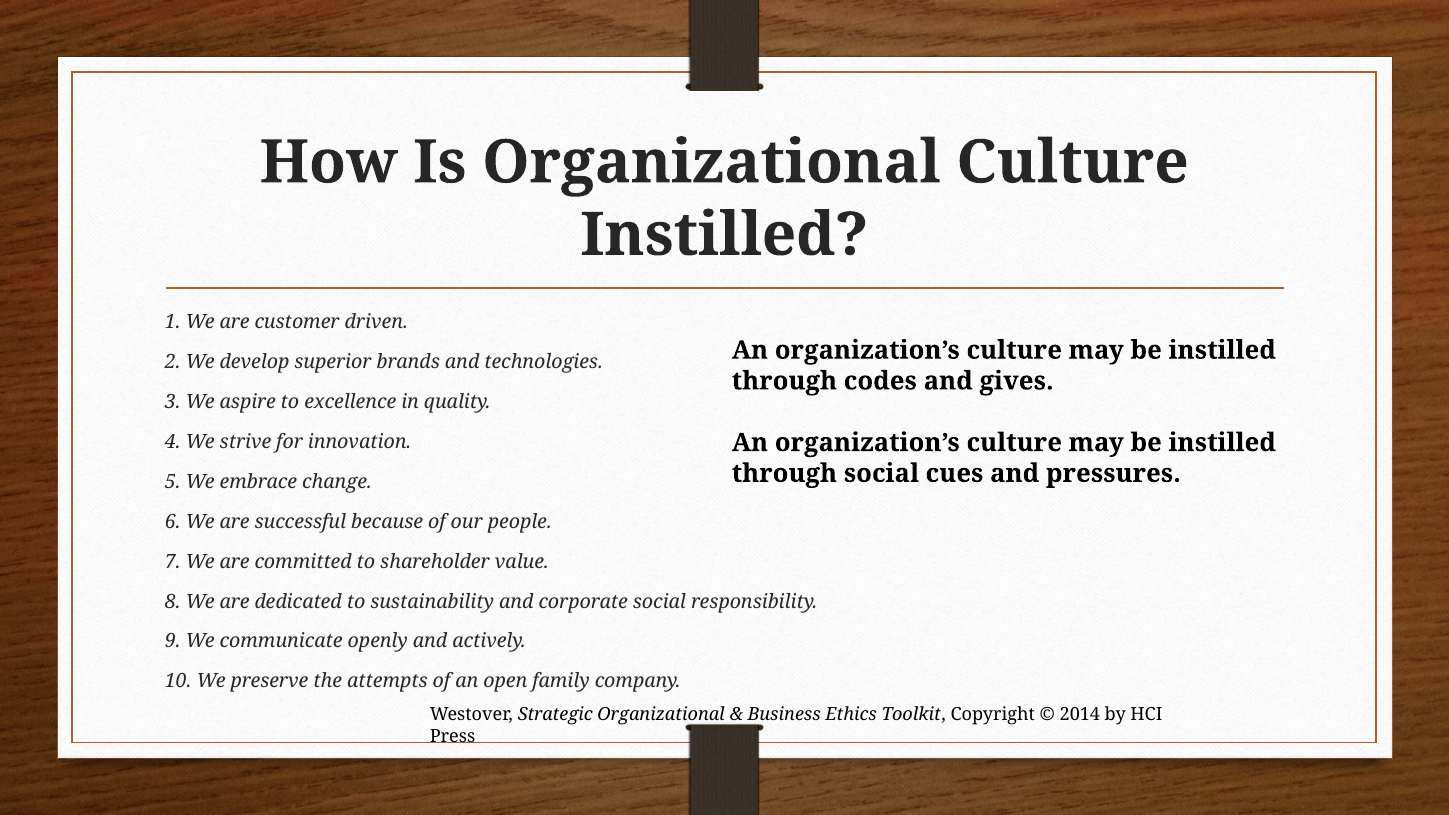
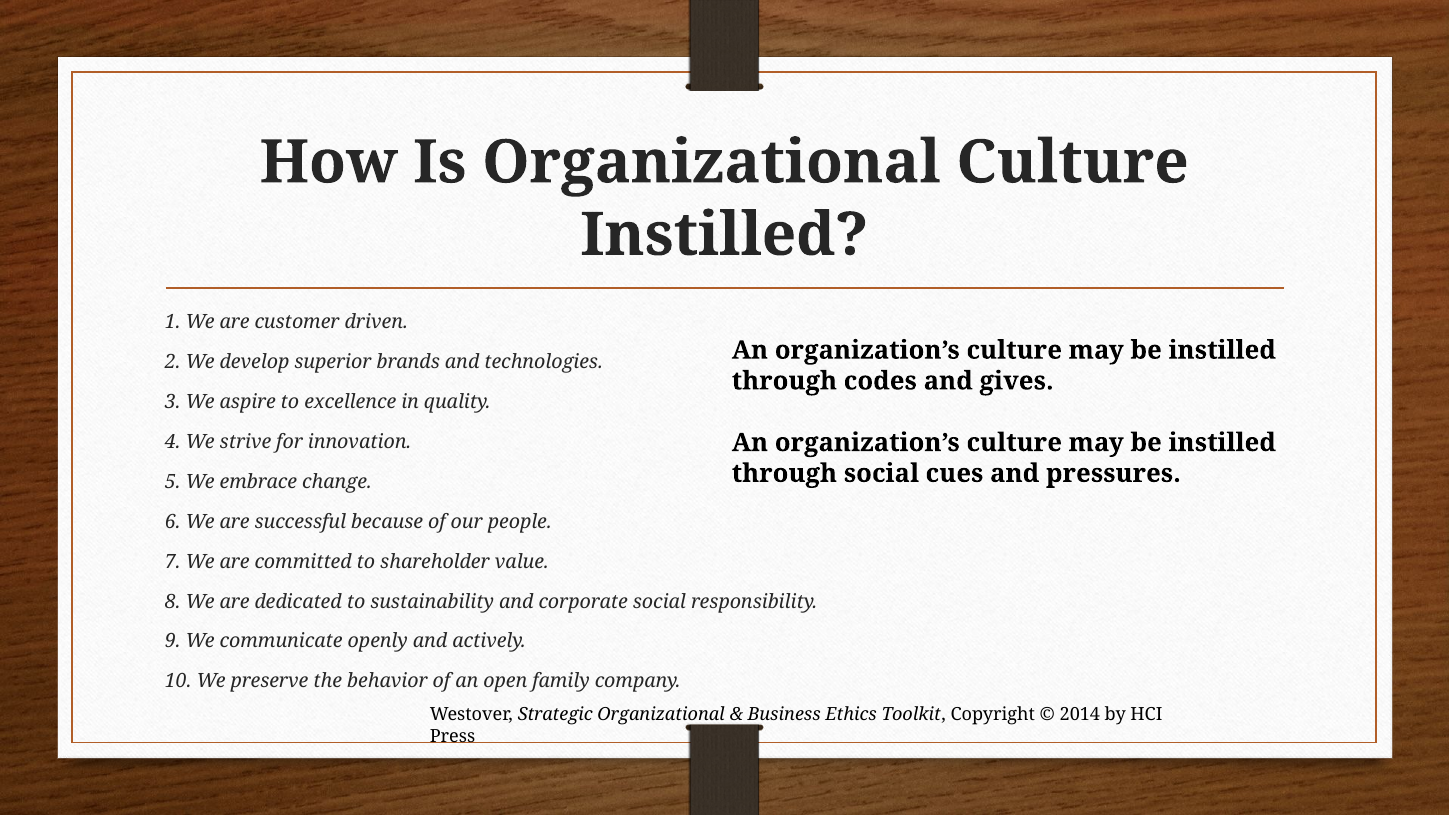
attempts: attempts -> behavior (387, 681)
